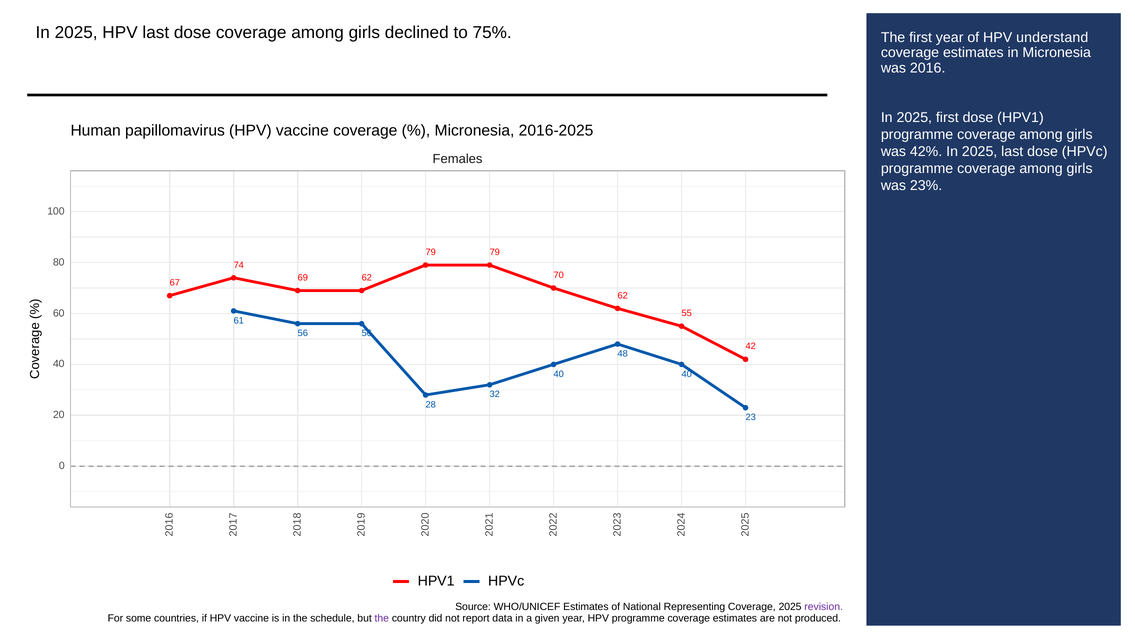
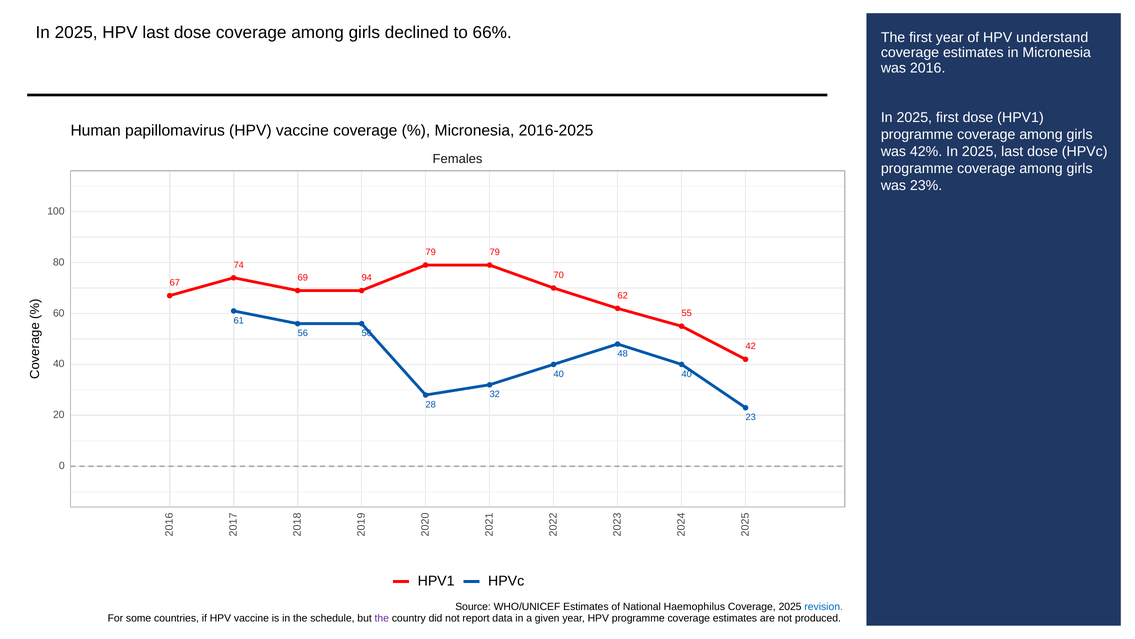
75%: 75% -> 66% (492, 33)
69 62: 62 -> 94 (367, 277)
Representing: Representing -> Haemophilus (694, 606)
revision colour: purple -> blue (824, 606)
